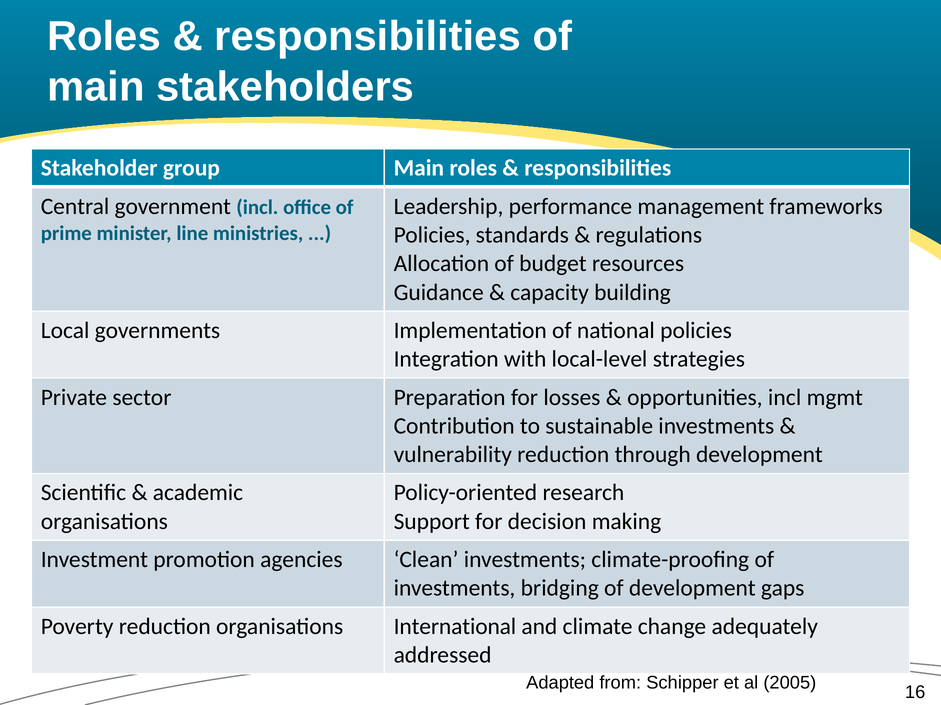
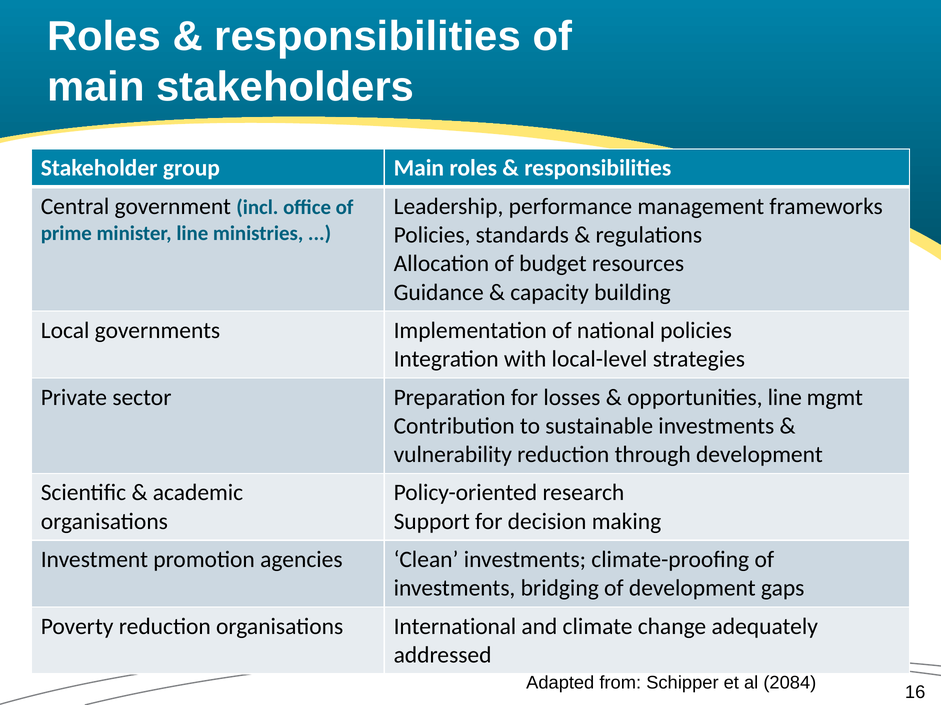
opportunities incl: incl -> line (785, 398)
2005: 2005 -> 2084 (790, 683)
